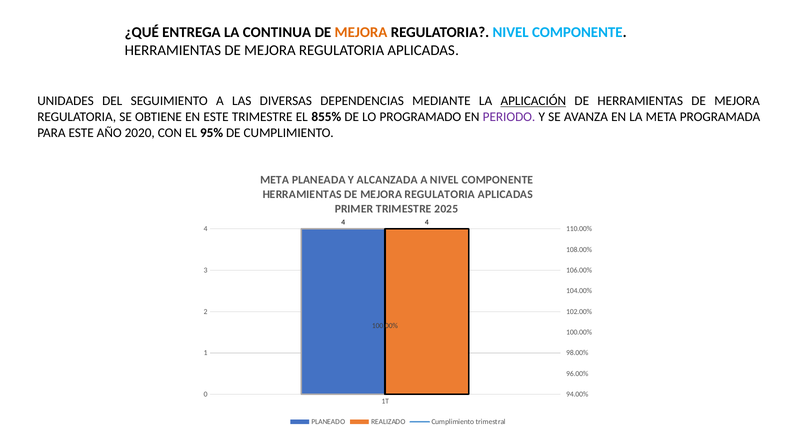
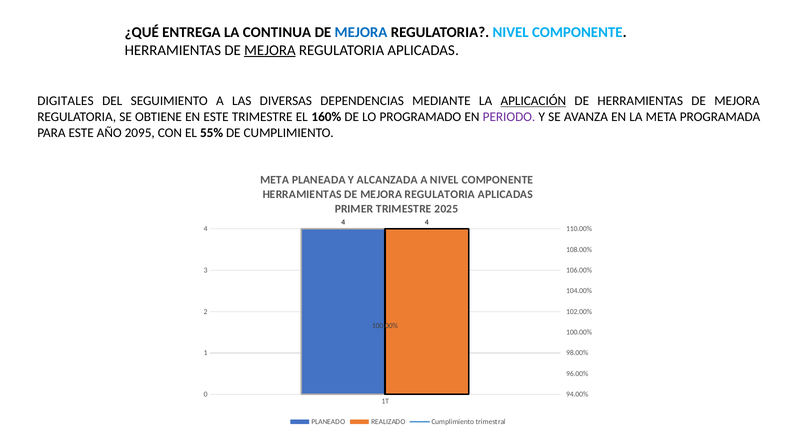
MEJORA colour: orange -> blue (361, 32)
MEJORA underline: none -> present (270, 50)
UNIDADES: UNIDADES -> DIGITALES (65, 101)
855%: 855% -> 160% (326, 117)
2020: 2020 -> 2095 (140, 133)
95%: 95% -> 55% (212, 133)
